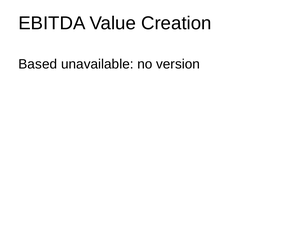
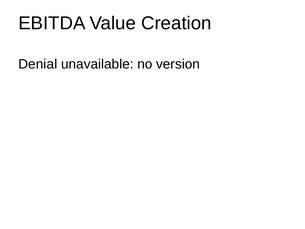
Based: Based -> Denial (38, 64)
